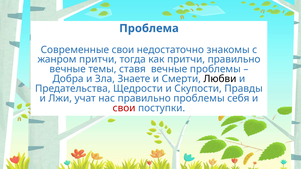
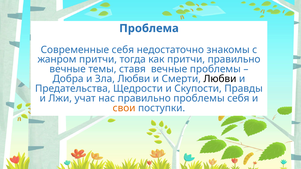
Современные свои: свои -> себя (123, 50)
Зла Знаете: Знаете -> Любви (134, 79)
свои colour: red -> orange (124, 108)
